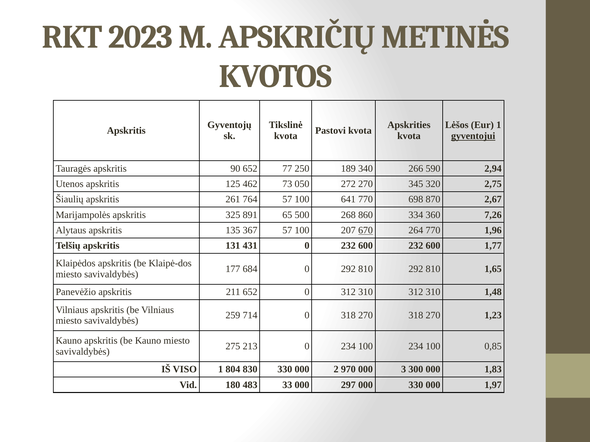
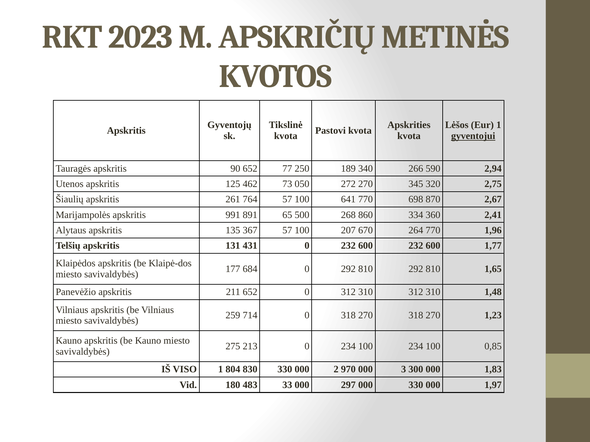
325: 325 -> 991 (233, 215)
7,26: 7,26 -> 2,41 (493, 215)
670 underline: present -> none (366, 231)
